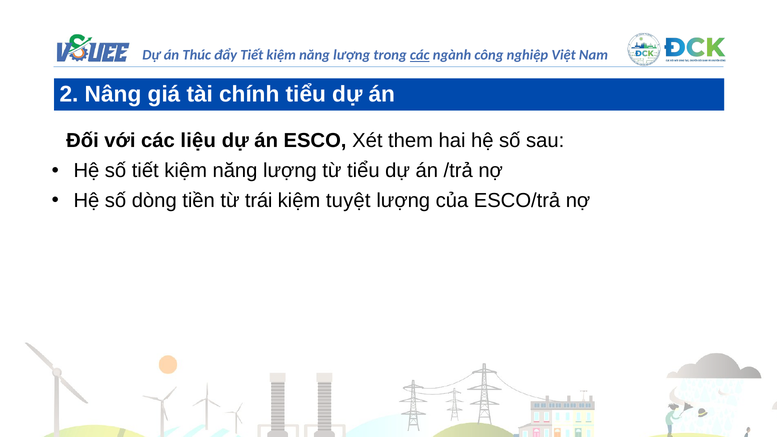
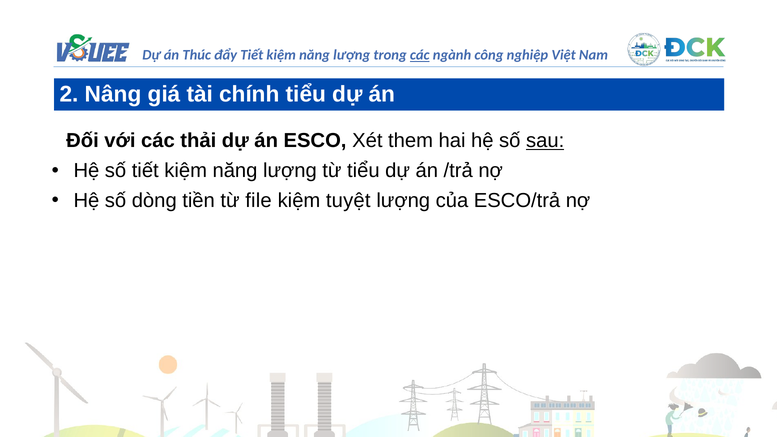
liệu: liệu -> thải (198, 141)
sau underline: none -> present (545, 141)
trái: trái -> file (259, 201)
